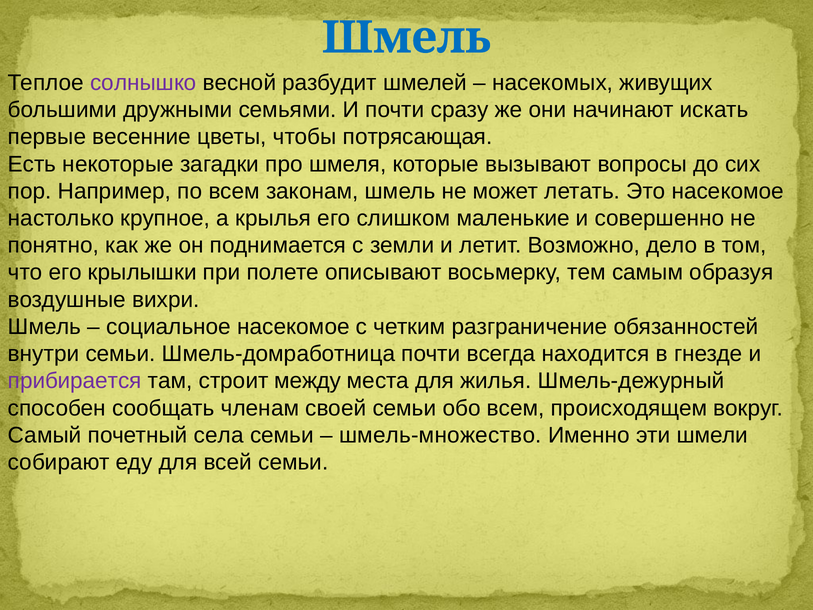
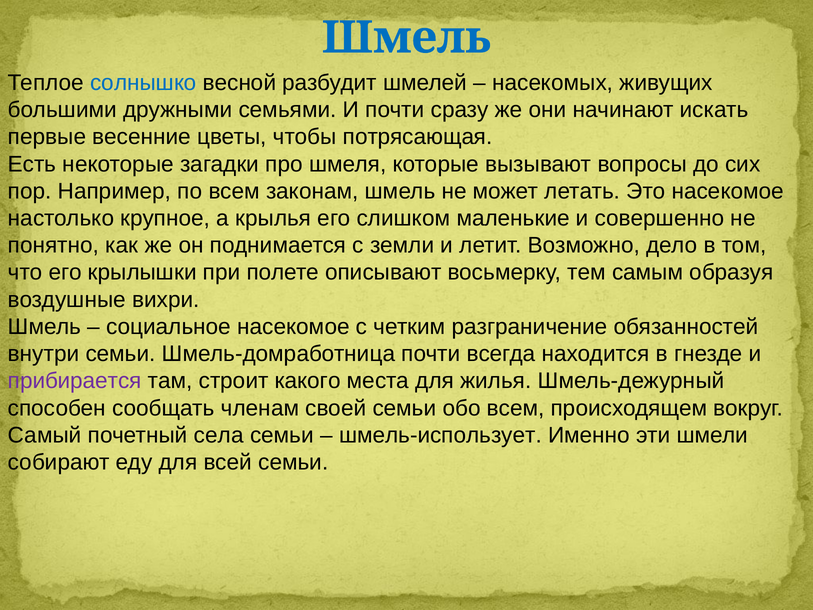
солнышко colour: purple -> blue (143, 83)
между: между -> какого (308, 381)
шмель-множество: шмель-множество -> шмель-использует (440, 435)
